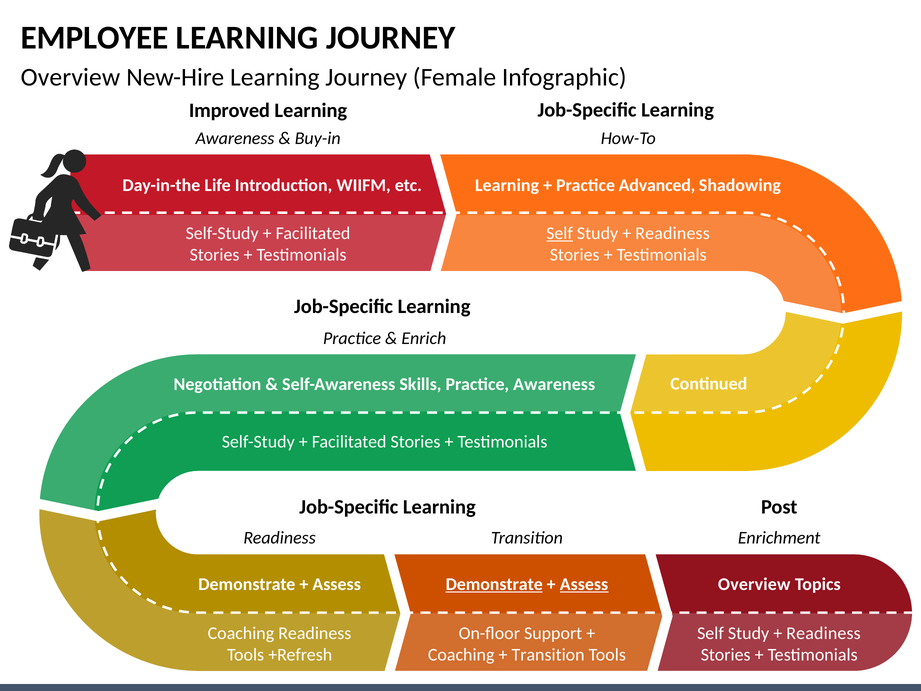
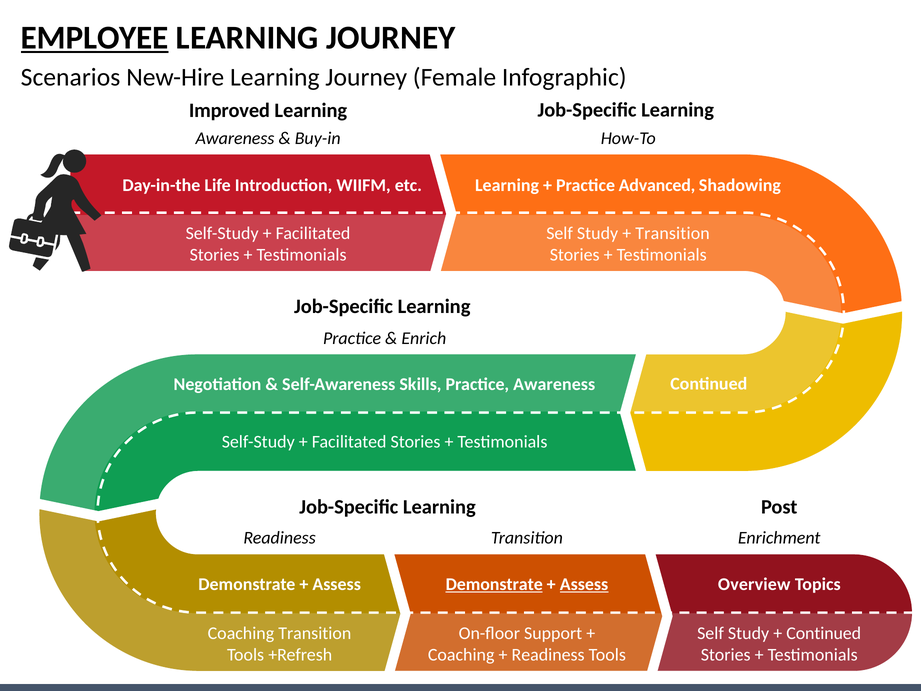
EMPLOYEE underline: none -> present (95, 38)
Overview: Overview -> Scenarios (71, 77)
Self underline: present -> none (560, 233)
Readiness: Readiness -> Transition (673, 233)
Coaching Readiness: Readiness -> Transition (315, 633)
Readiness: Readiness -> Continued (824, 633)
Transition: Transition -> Readiness (548, 654)
